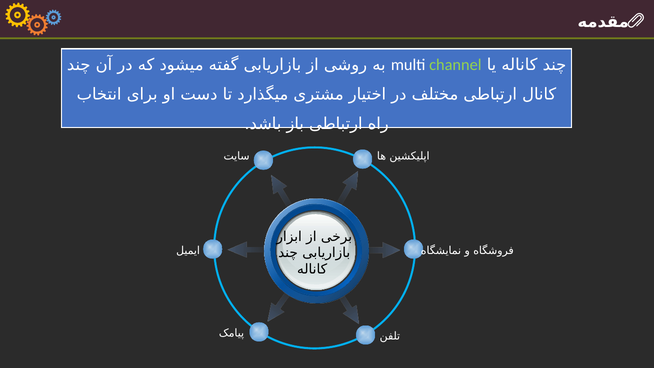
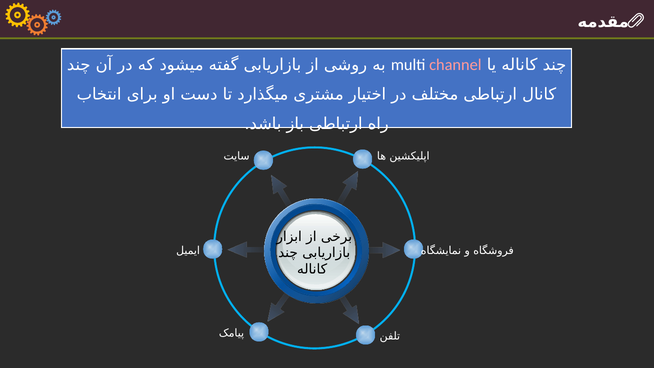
channel colour: light green -> pink (455, 65)
